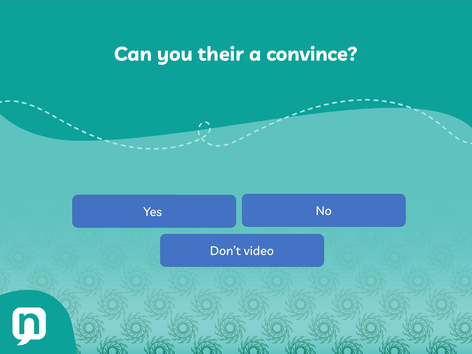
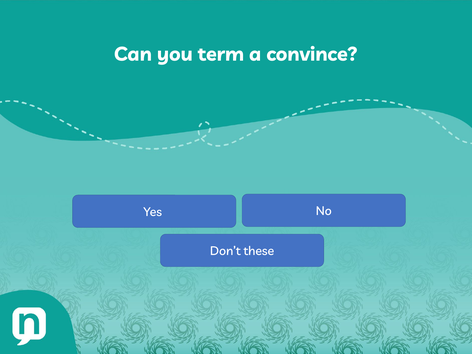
their: their -> term (221, 54)
video: video -> these (259, 251)
